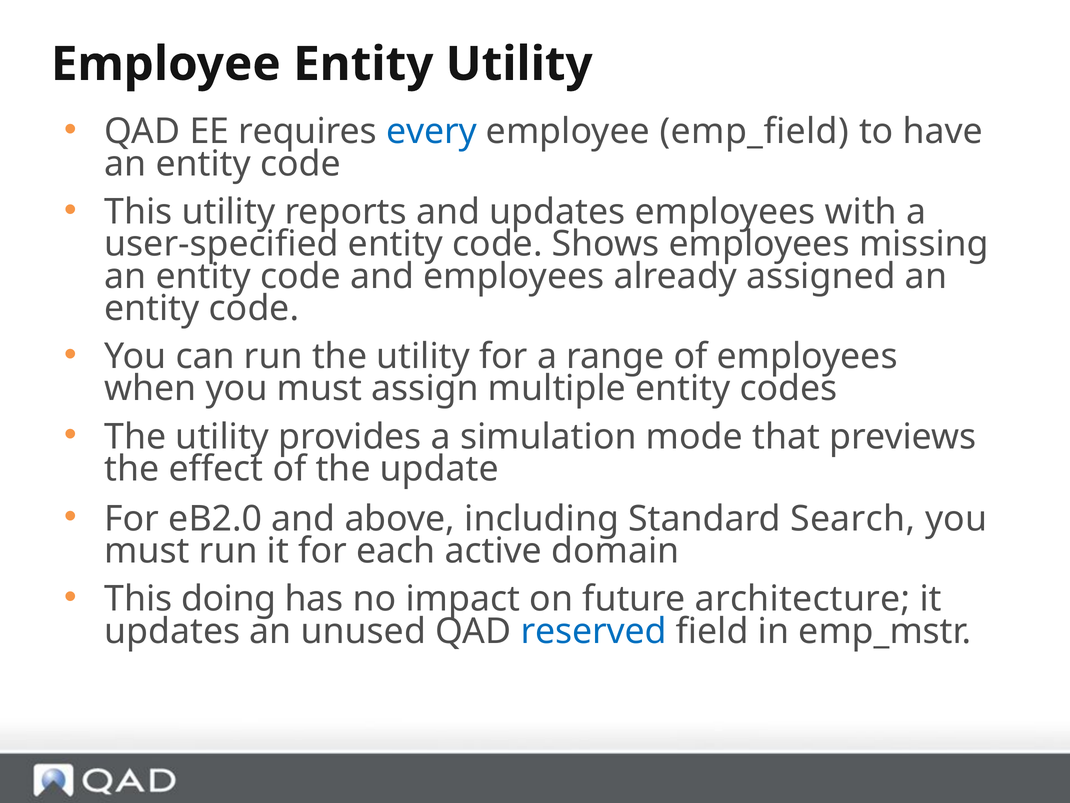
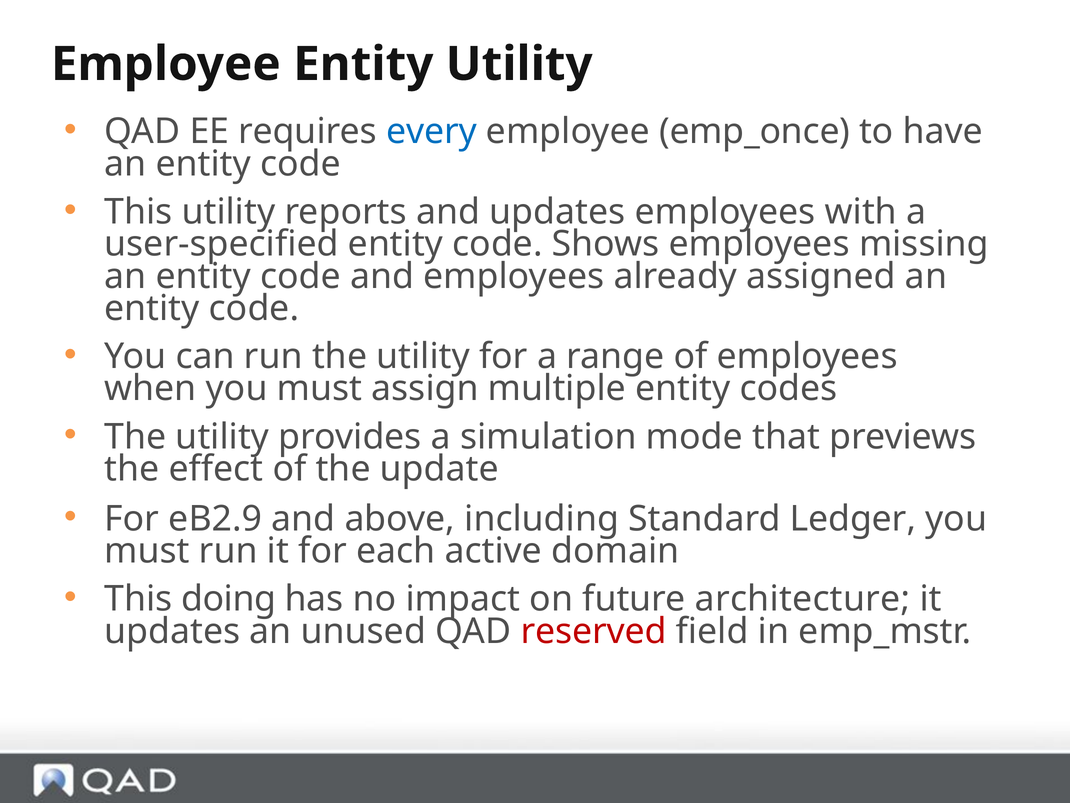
emp_field: emp_field -> emp_once (755, 132)
eB2.0: eB2.0 -> eB2.9 (215, 519)
Search: Search -> Ledger (853, 519)
reserved colour: blue -> red (594, 631)
